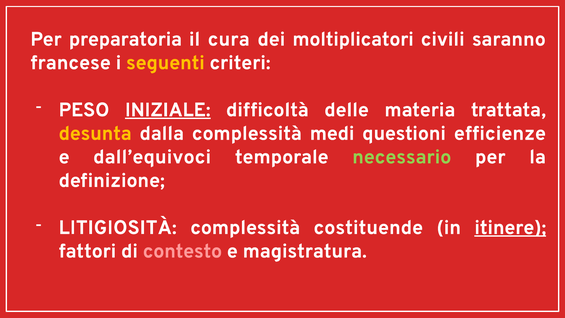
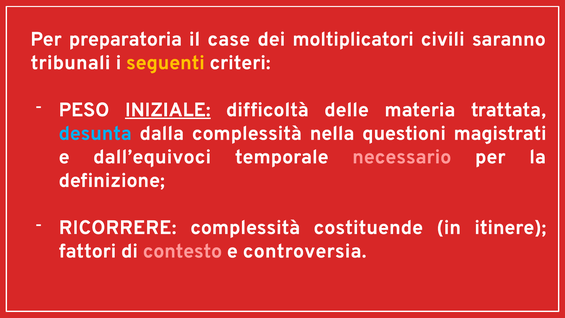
cura: cura -> case (229, 39)
francese: francese -> tribunali (71, 63)
desunta colour: yellow -> light blue (95, 133)
medi: medi -> nella (332, 133)
efficienze: efficienze -> magistrati (500, 133)
necessario colour: light green -> pink (402, 157)
LITIGIOSITÀ: LITIGIOSITÀ -> RICORRERE (118, 227)
itinere underline: present -> none (510, 227)
magistratura: magistratura -> controversia (305, 251)
